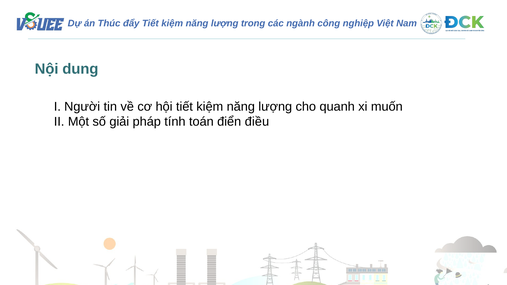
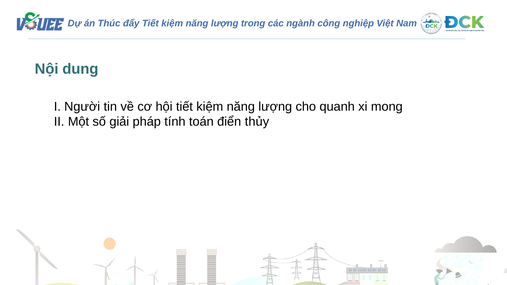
muốn: muốn -> mong (387, 107)
điều: điều -> thủy (257, 122)
